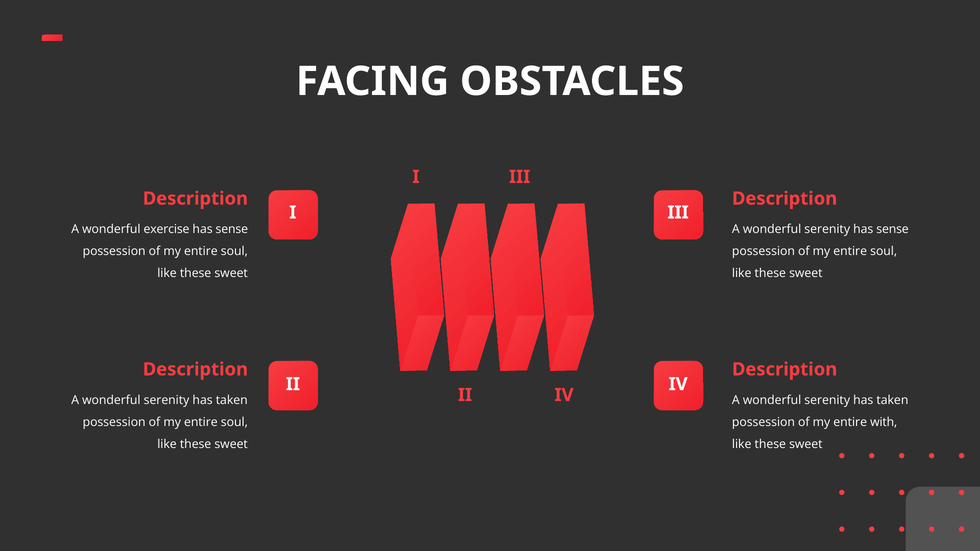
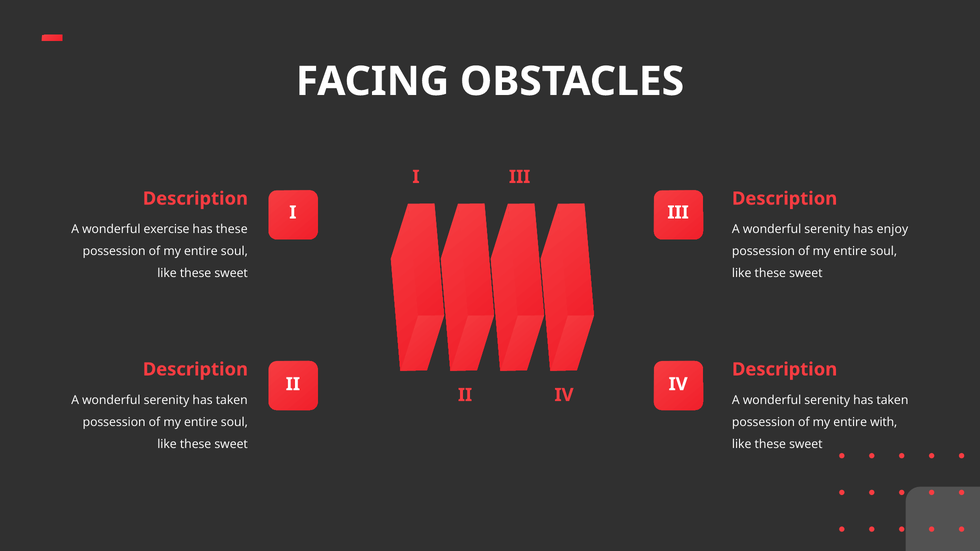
sense: sense -> these (232, 229)
serenity has sense: sense -> enjoy (892, 229)
